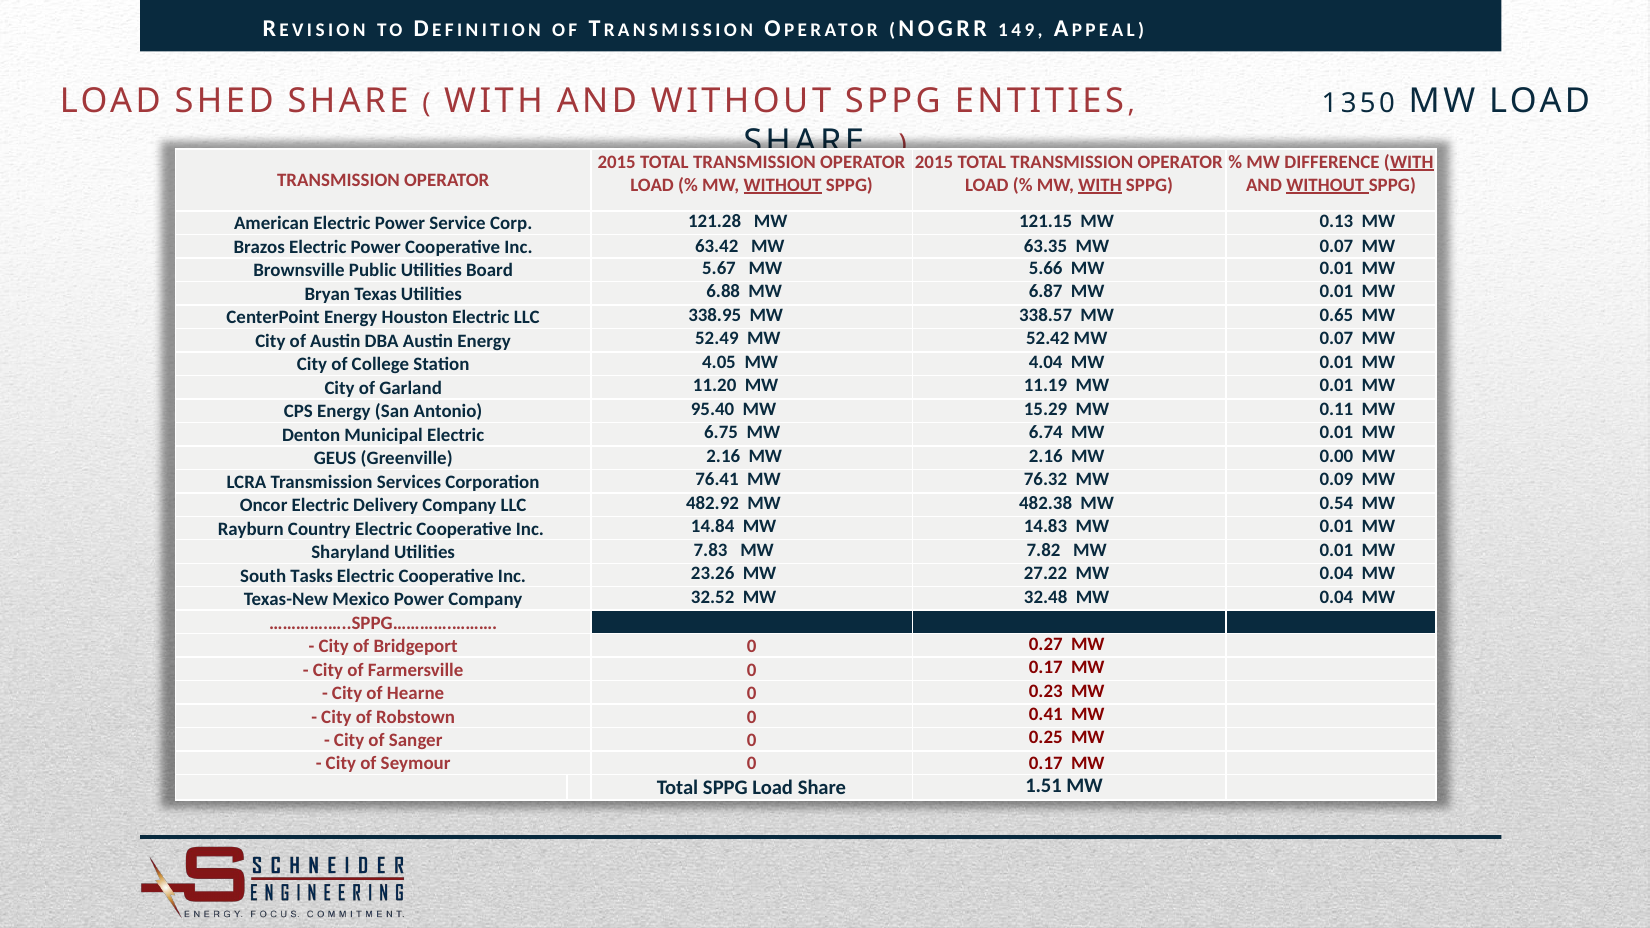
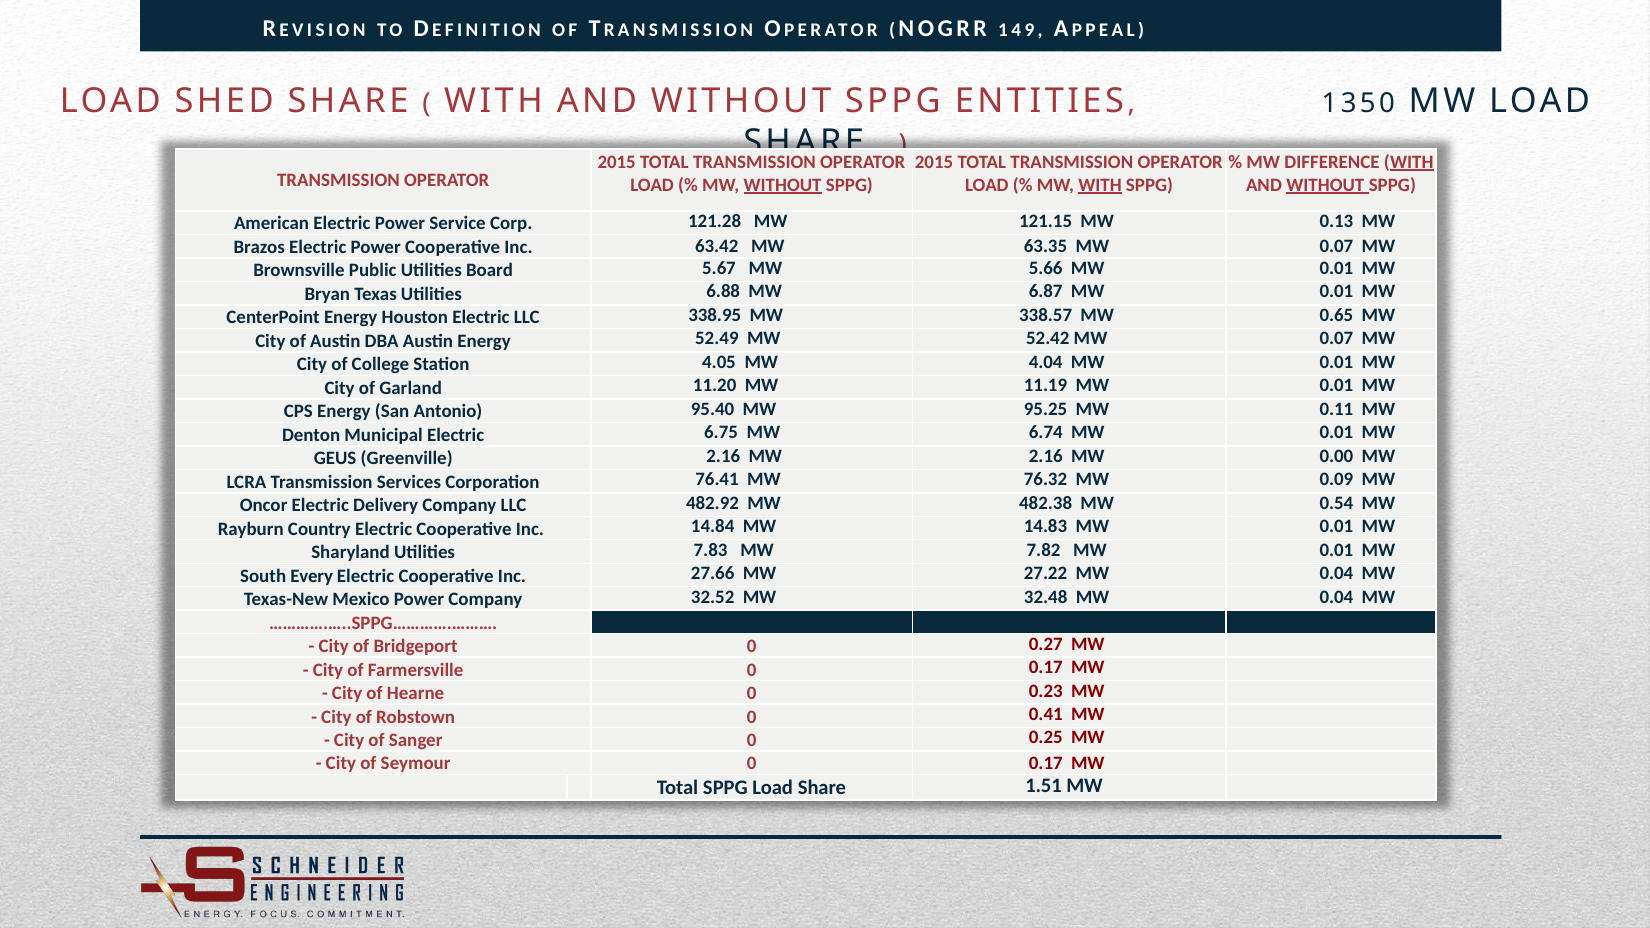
15.29: 15.29 -> 95.25 (1046, 409)
Tasks: Tasks -> Every (312, 576)
23.26: 23.26 -> 27.66 (713, 573)
